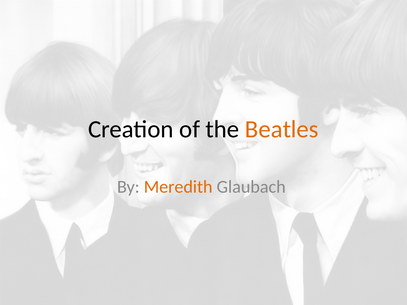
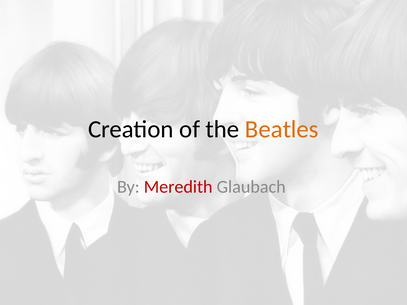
Meredith colour: orange -> red (178, 187)
